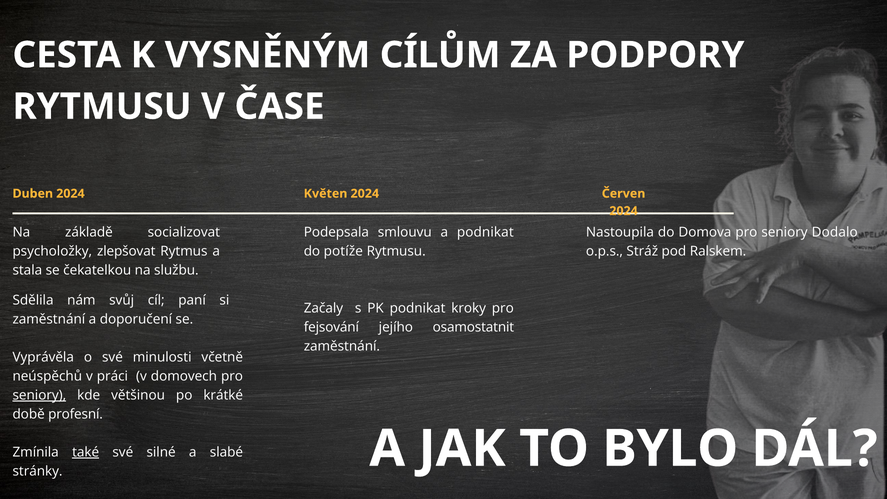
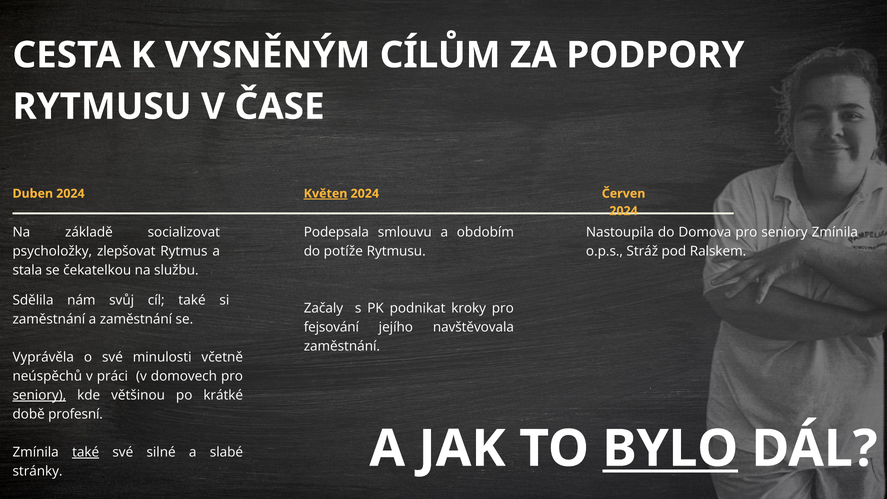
Květen underline: none -> present (326, 194)
seniory Dodalo: Dodalo -> Zmínila (835, 232)
a podnikat: podnikat -> obdobím (485, 232)
cíl paní: paní -> také (192, 300)
a doporučení: doporučení -> zaměstnání (136, 319)
osamostatnit: osamostatnit -> navštěvovala (473, 327)
BYLO underline: none -> present (670, 449)
